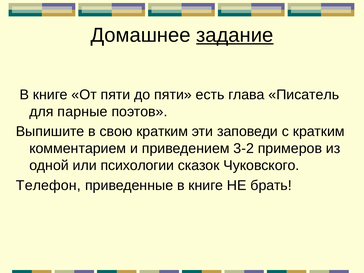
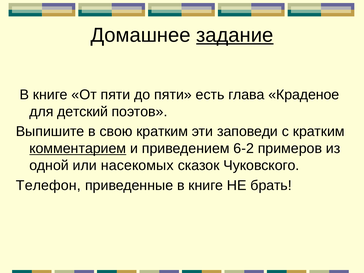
Писатель: Писатель -> Краденое (304, 95)
парные: парные -> детский (83, 112)
комментарием underline: none -> present (78, 149)
3-2: 3-2 -> 6-2 (244, 149)
психологии: психологии -> насекомых (137, 166)
